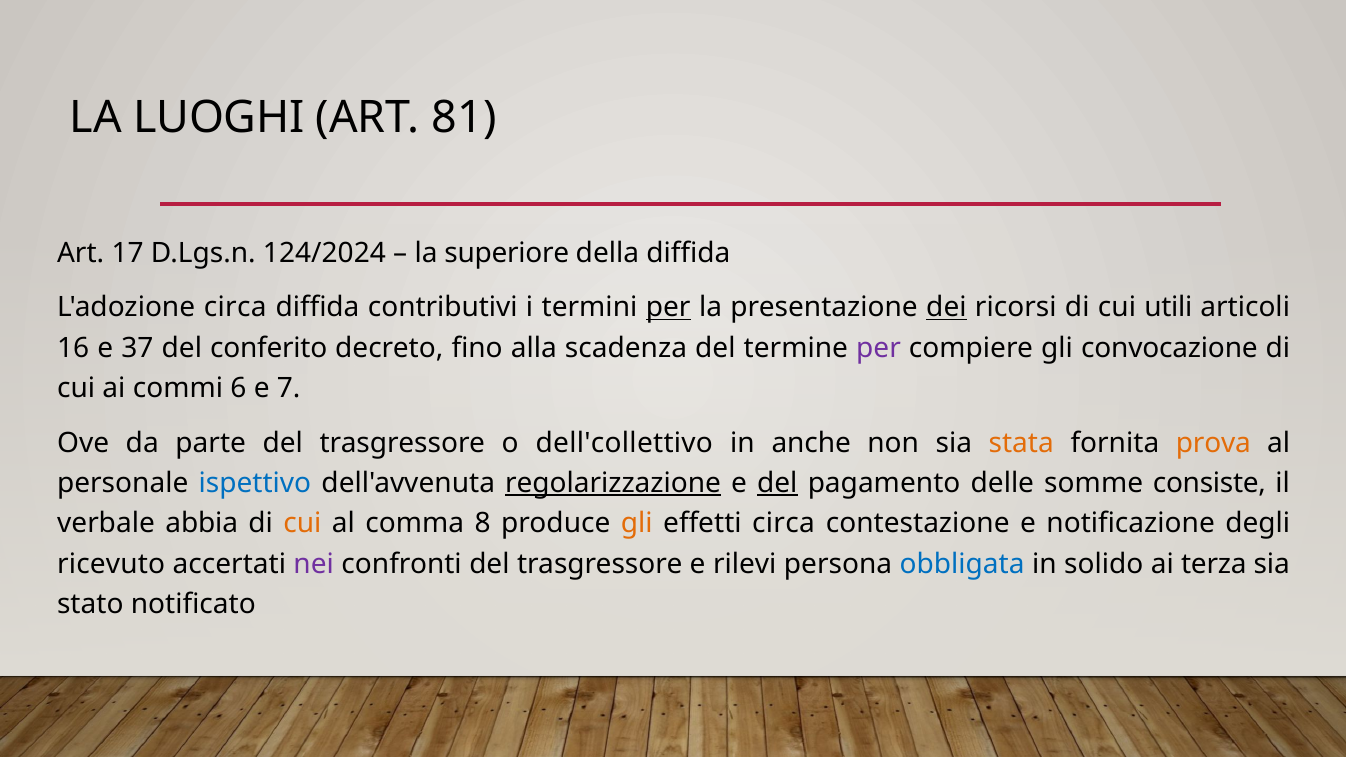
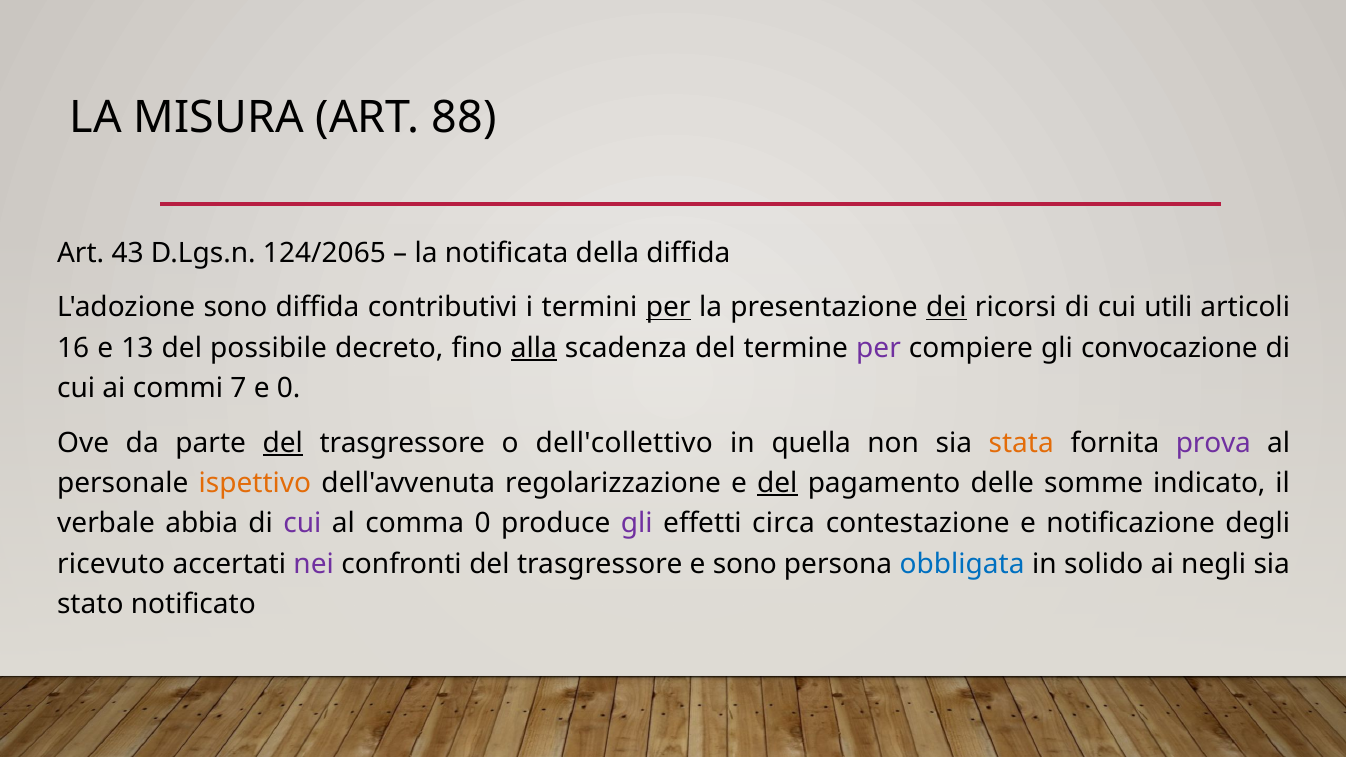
LUOGHI: LUOGHI -> MISURA (219, 118)
81: 81 -> 88 (464, 118)
17: 17 -> 43 (128, 253)
124/2024: 124/2024 -> 124/2065 (324, 253)
superiore: superiore -> notificata (507, 253)
L'adozione circa: circa -> sono (236, 308)
37: 37 -> 13 (137, 348)
conferito: conferito -> possibile (269, 348)
alla underline: none -> present (534, 348)
6: 6 -> 7 (238, 388)
e 7: 7 -> 0 (289, 388)
del underline: none -> present (283, 443)
anche: anche -> quella (811, 443)
prova colour: orange -> purple (1213, 443)
ispettivo colour: blue -> orange (255, 483)
regolarizzazione underline: present -> none (613, 483)
consiste: consiste -> indicato (1209, 483)
cui colour: orange -> purple (302, 524)
comma 8: 8 -> 0 (483, 524)
gli colour: orange -> purple (637, 524)
e rilevi: rilevi -> sono (745, 564)
terza: terza -> negli (1214, 564)
